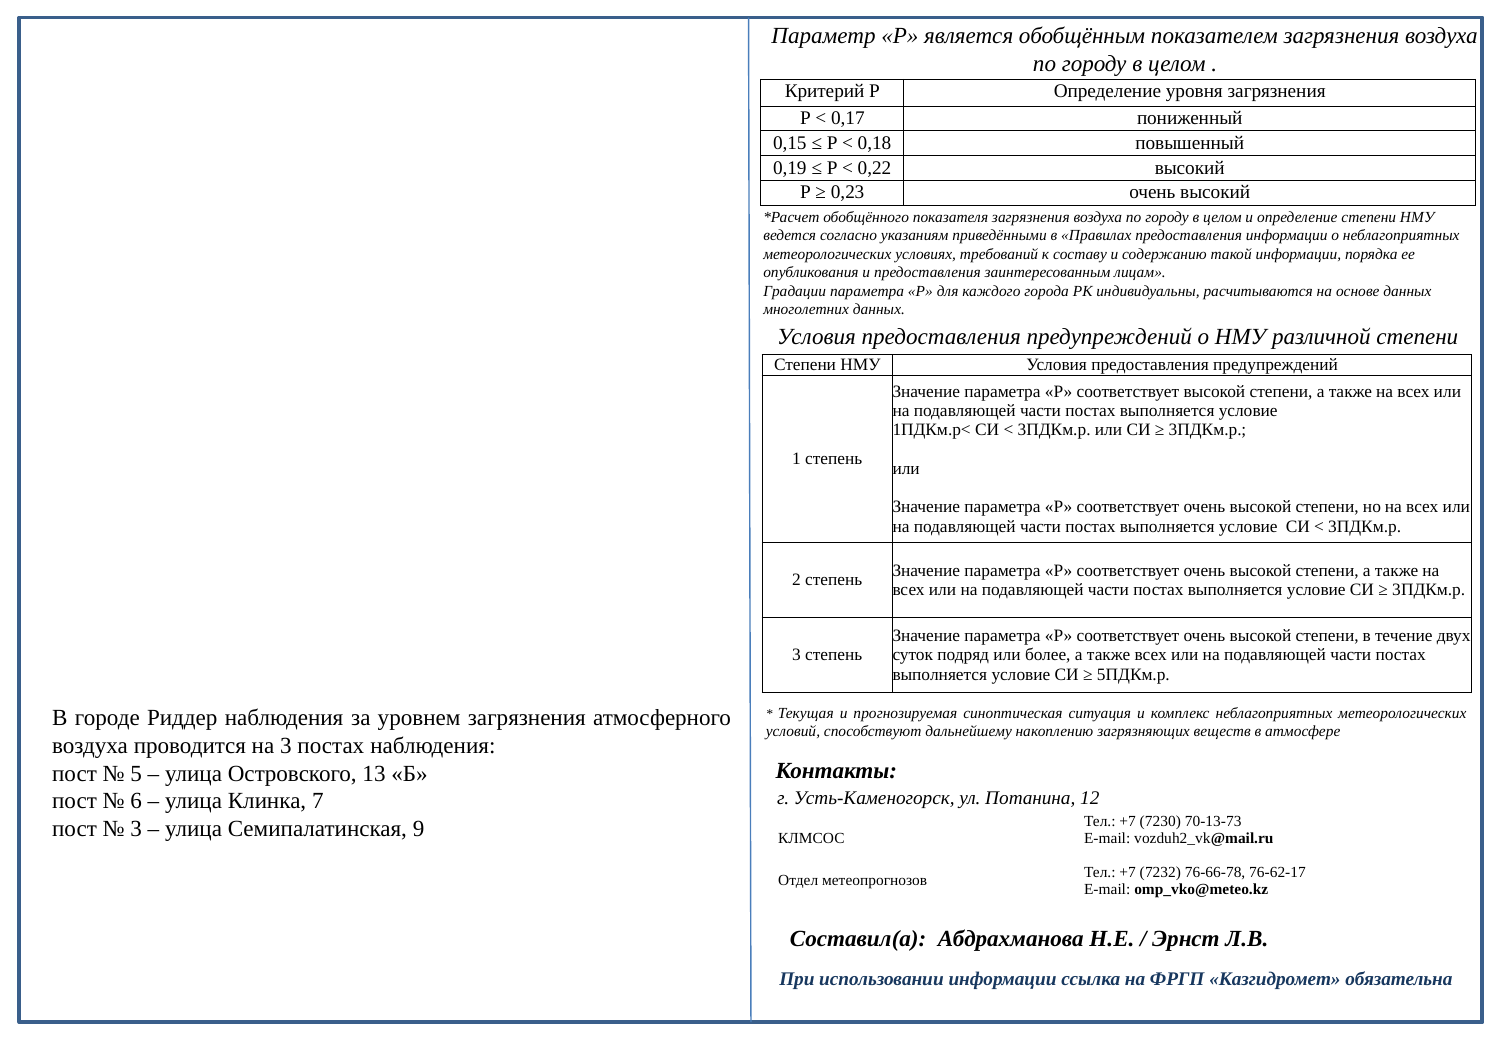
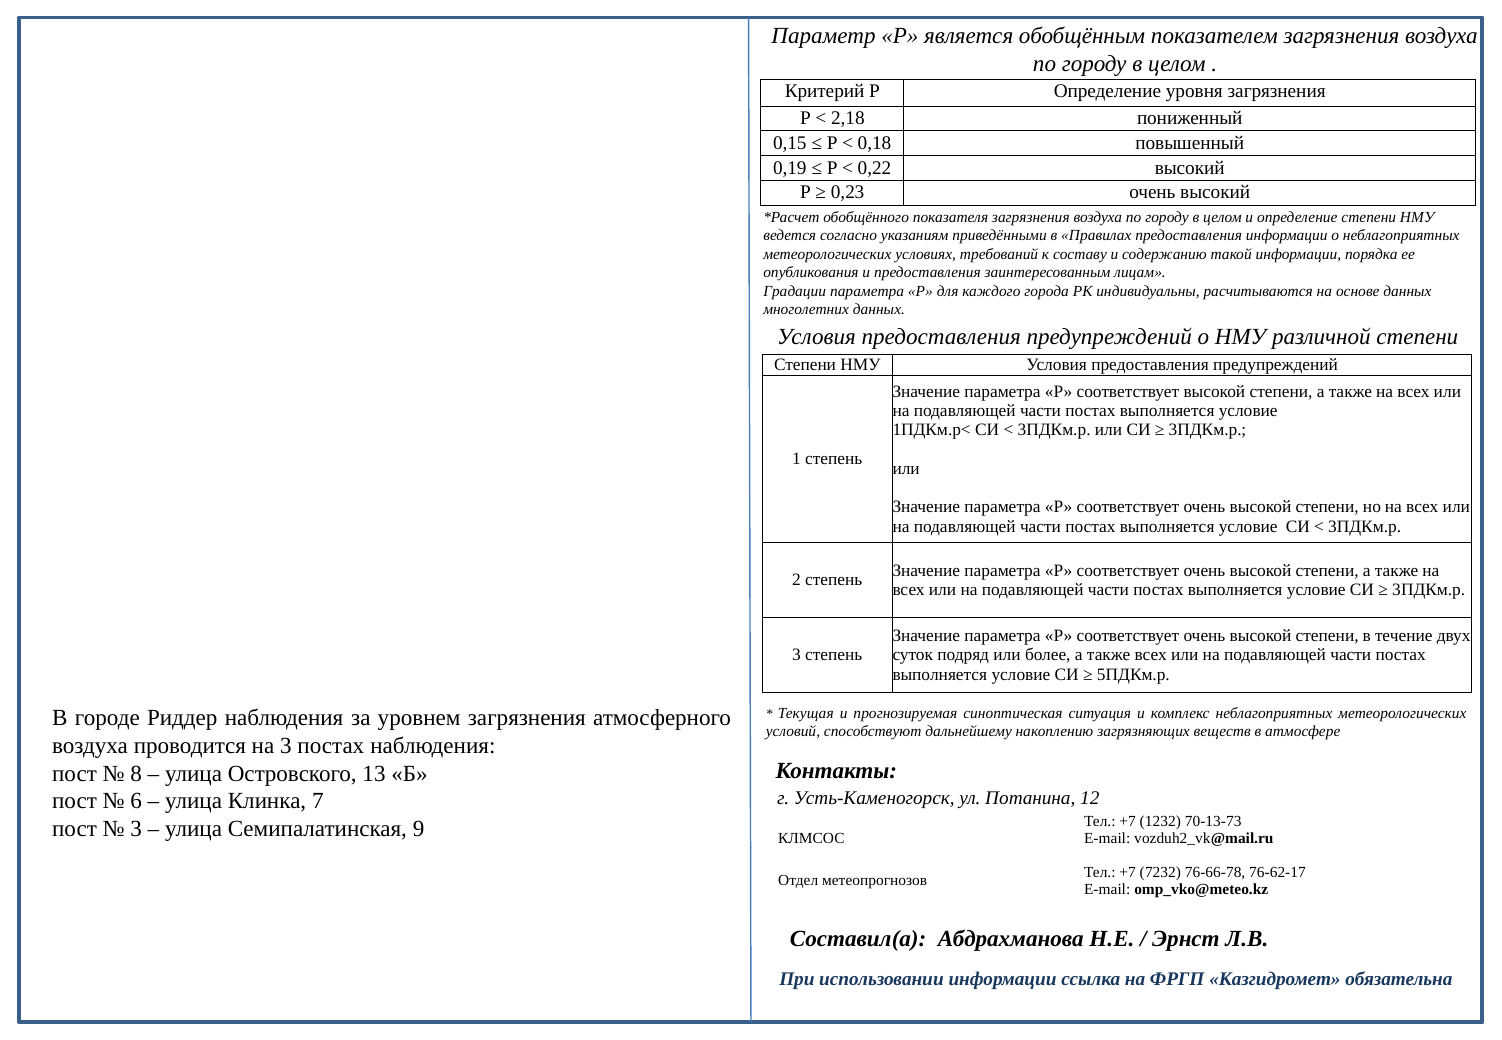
0,17: 0,17 -> 2,18 (848, 118)
5: 5 -> 8 (136, 773)
7230: 7230 -> 1232 (1160, 821)
